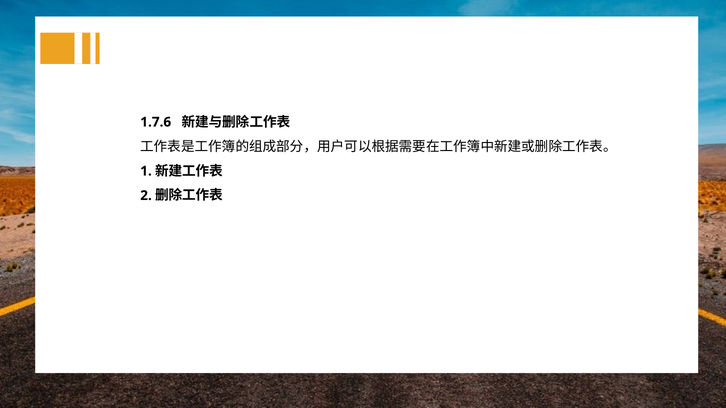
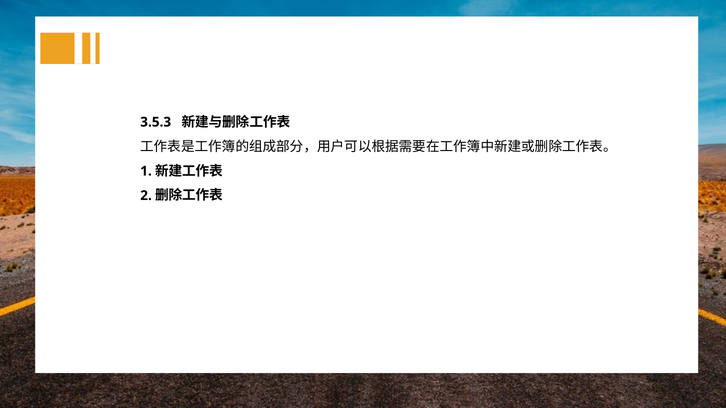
1.7.6: 1.7.6 -> 3.5.3 (156, 122)
